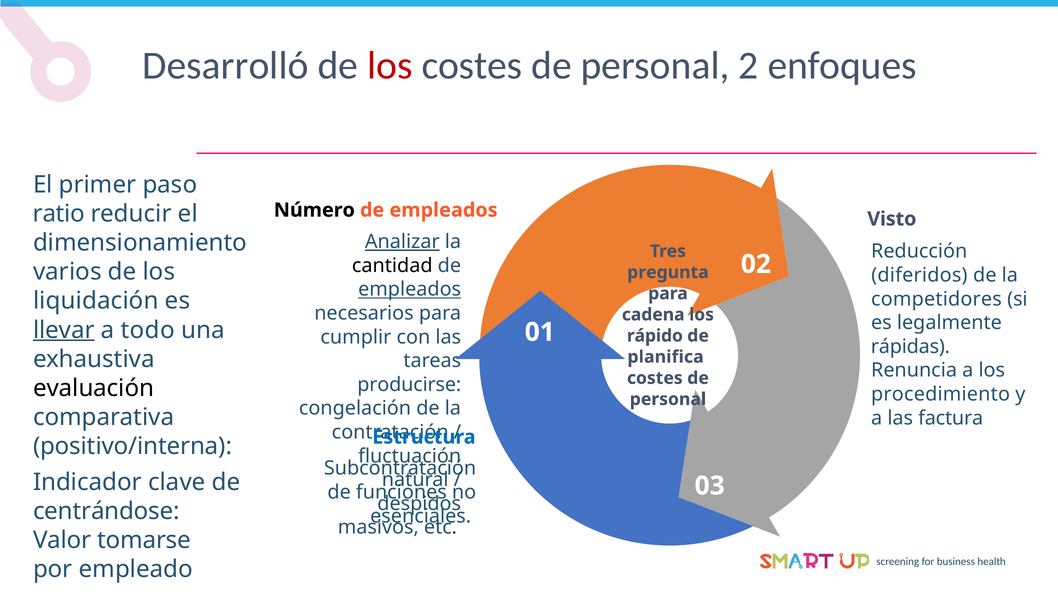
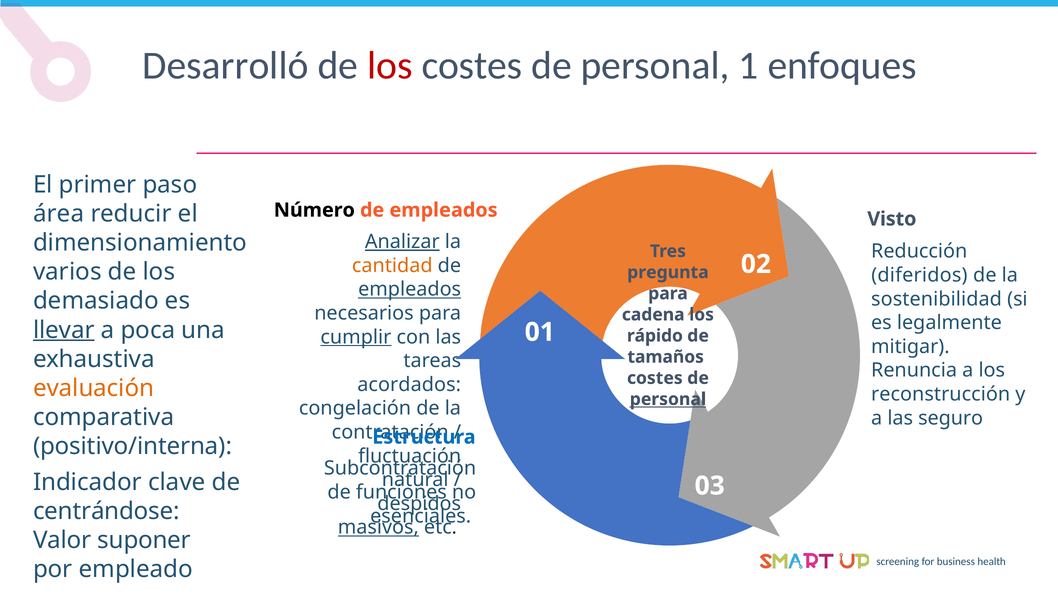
2: 2 -> 1 (749, 66)
ratio: ratio -> área (59, 214)
cantidad colour: black -> orange (392, 266)
competidores: competidores -> sostenibilidad (937, 299)
liquidación: liquidación -> demasiado (96, 301)
todo: todo -> poca (148, 330)
cumplir underline: none -> present (356, 337)
rápidas: rápidas -> mitigar (910, 347)
planifica: planifica -> tamaños (666, 357)
producirse: producirse -> acordados (409, 385)
evaluación colour: black -> orange (94, 388)
procedimiento: procedimiento -> reconstrucción (941, 394)
personal underline: none -> present (668, 399)
factura: factura -> seguro (951, 418)
masivos underline: none -> present (378, 527)
tomarse: tomarse -> suponer (144, 540)
